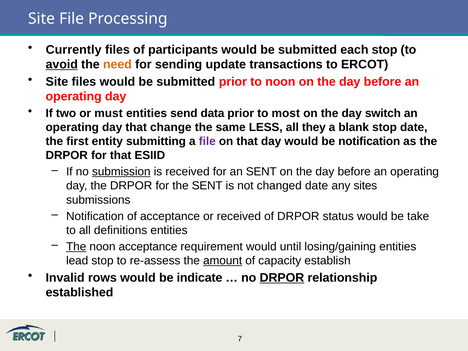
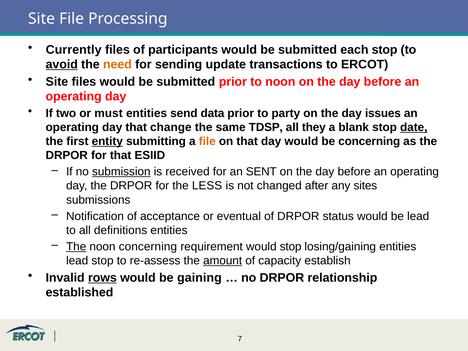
most: most -> party (286, 113)
switch: switch -> issues (383, 113)
LESS: LESS -> TDSP (266, 127)
date underline: none -> present (414, 127)
entity underline: none -> present (107, 141)
file colour: purple -> orange (207, 141)
be notification: notification -> concerning (369, 141)
the SENT: SENT -> LESS (207, 186)
changed date: date -> after (317, 186)
or received: received -> eventual (239, 216)
be take: take -> lead (418, 216)
noon acceptance: acceptance -> concerning (148, 247)
would until: until -> stop (291, 247)
rows underline: none -> present (102, 278)
indicate: indicate -> gaining (199, 278)
DRPOR underline: present -> none (282, 278)
